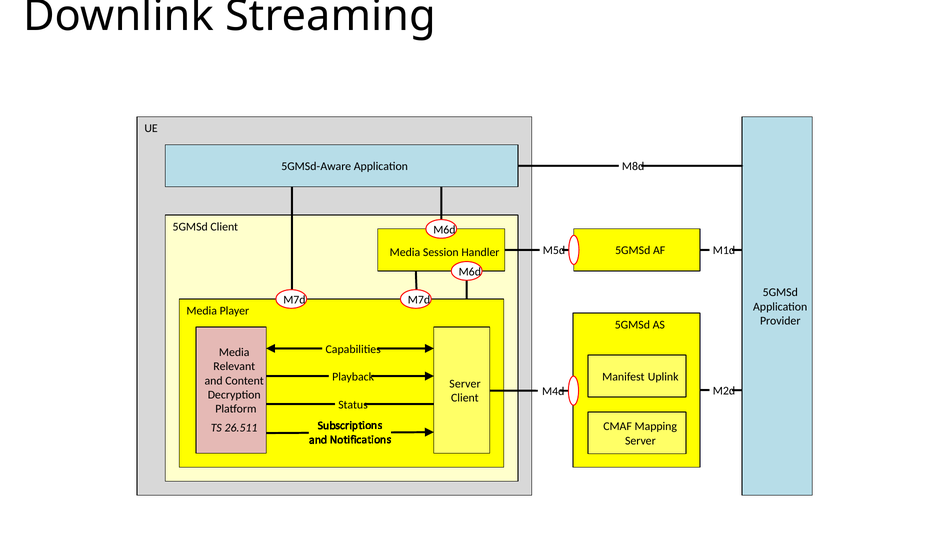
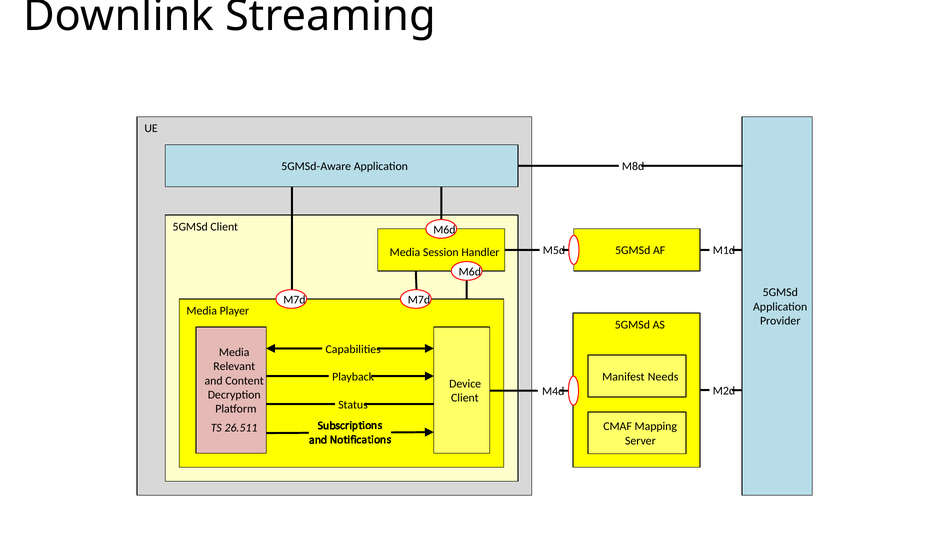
Uplink: Uplink -> Needs (663, 377)
Server: Server -> Device (465, 384)
